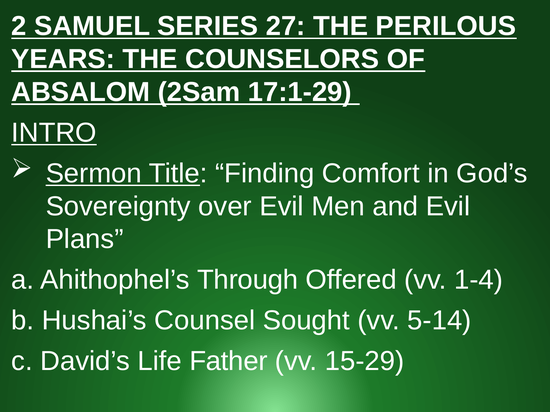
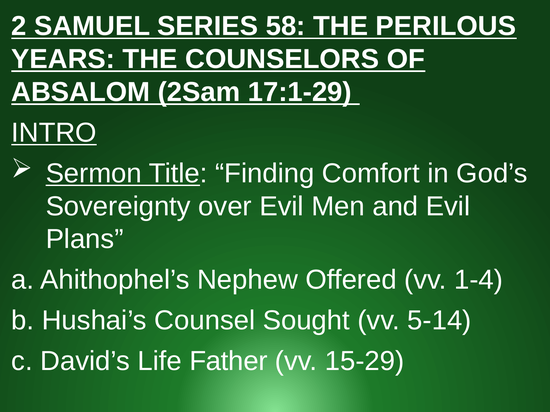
27: 27 -> 58 (286, 26)
Through: Through -> Nephew (247, 280)
